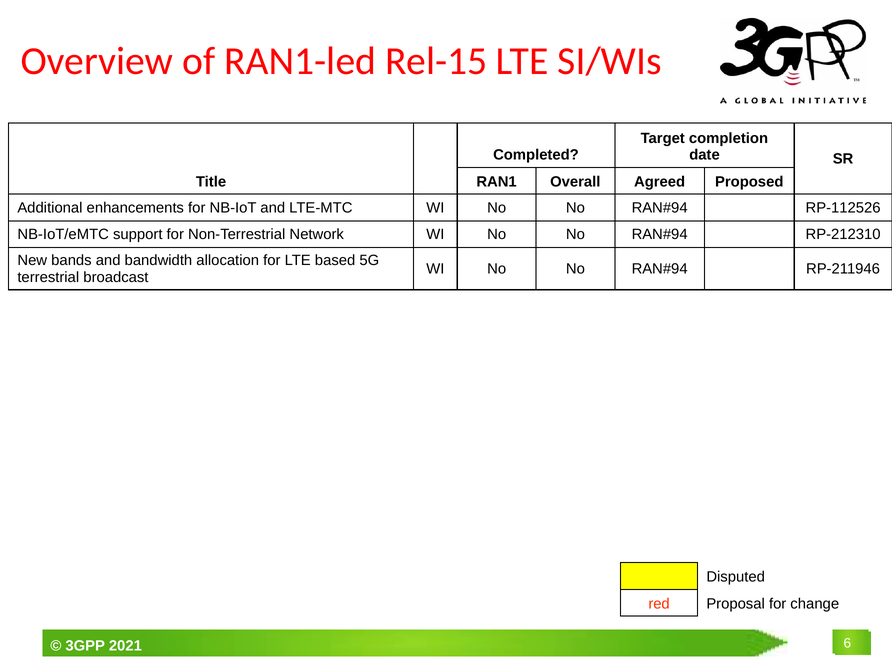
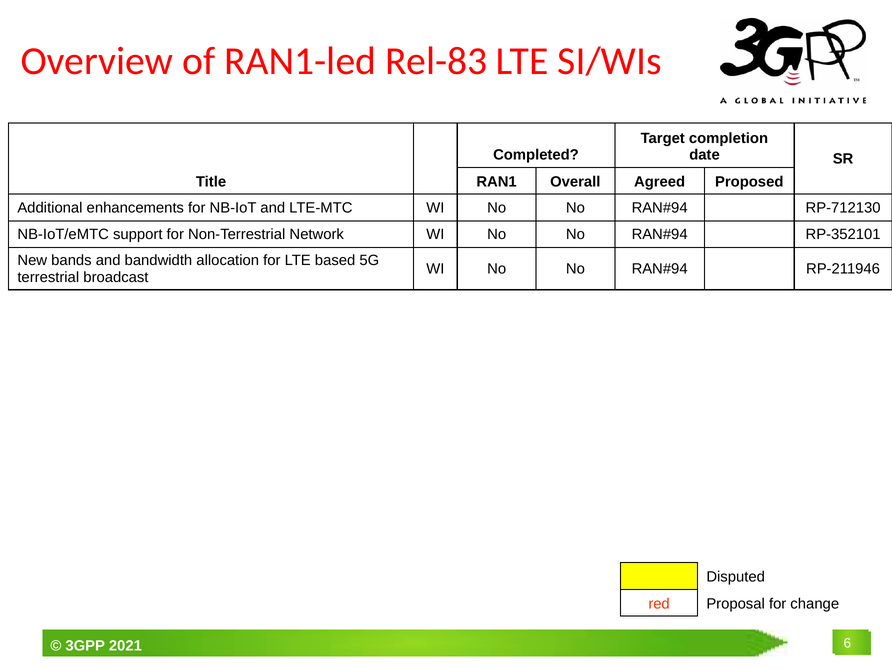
Rel-15: Rel-15 -> Rel-83 (436, 61)
RP-112526: RP-112526 -> RP-712130 (843, 208)
RP-212310: RP-212310 -> RP-352101 (843, 234)
